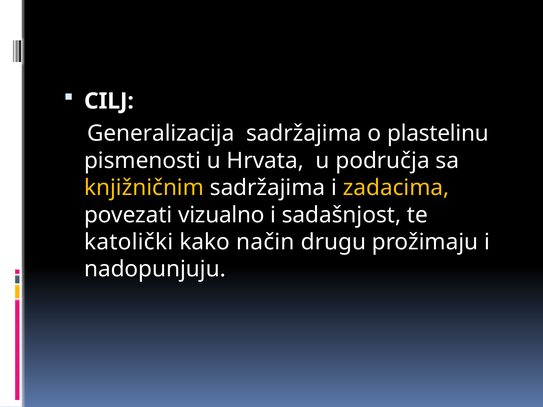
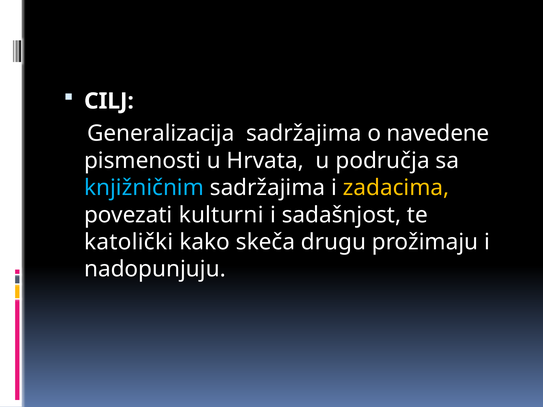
plastelinu: plastelinu -> navedene (438, 134)
knjižničnim colour: yellow -> light blue (144, 188)
vizualno: vizualno -> kulturni (221, 215)
način: način -> skeča (265, 242)
